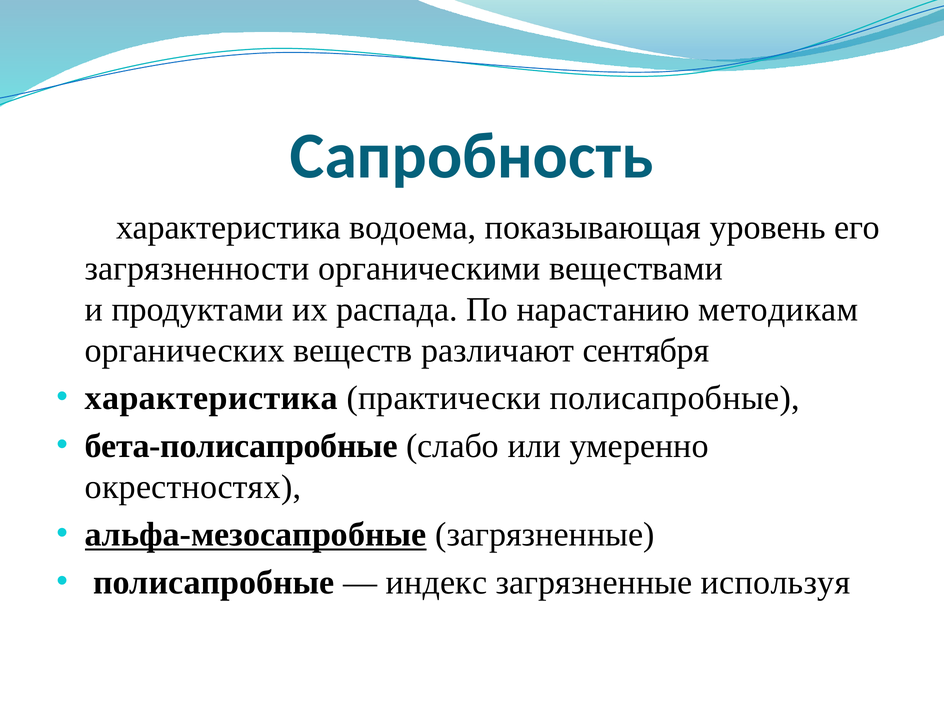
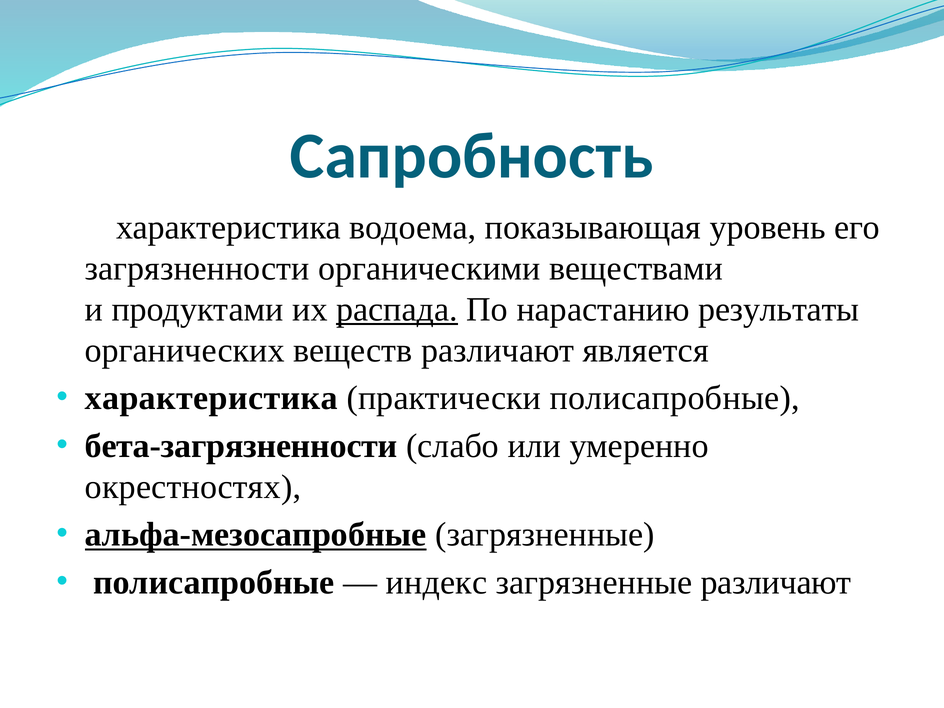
распада underline: none -> present (397, 309)
методикам: методикам -> результаты (779, 309)
сентября: сентября -> является (646, 350)
бета-полисапробные: бета-полисапробные -> бета-загрязненности (241, 446)
загрязненные используя: используя -> различают (776, 583)
